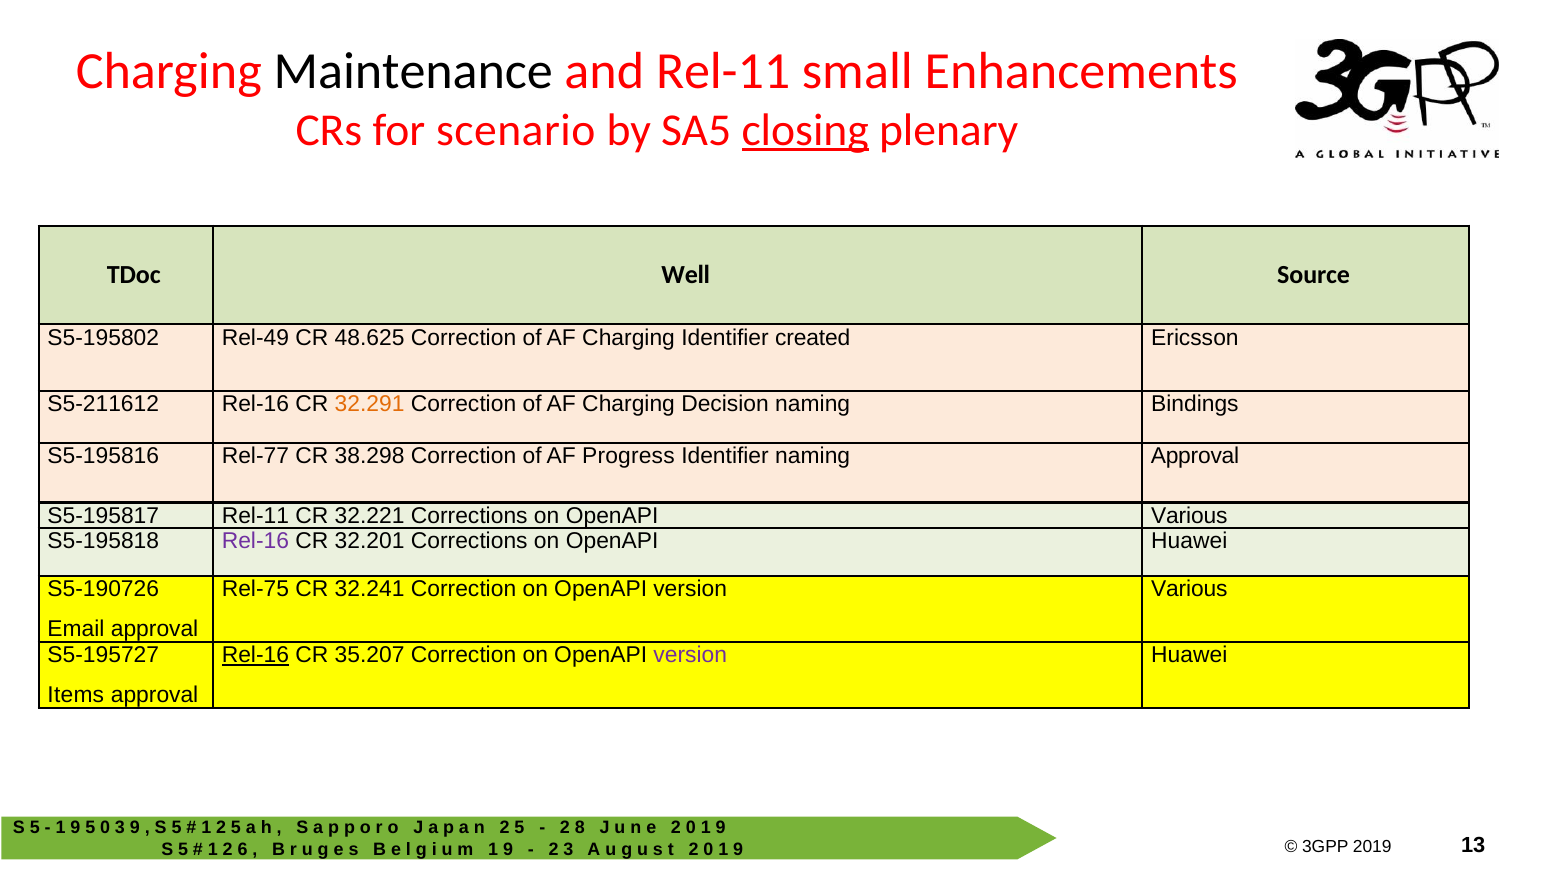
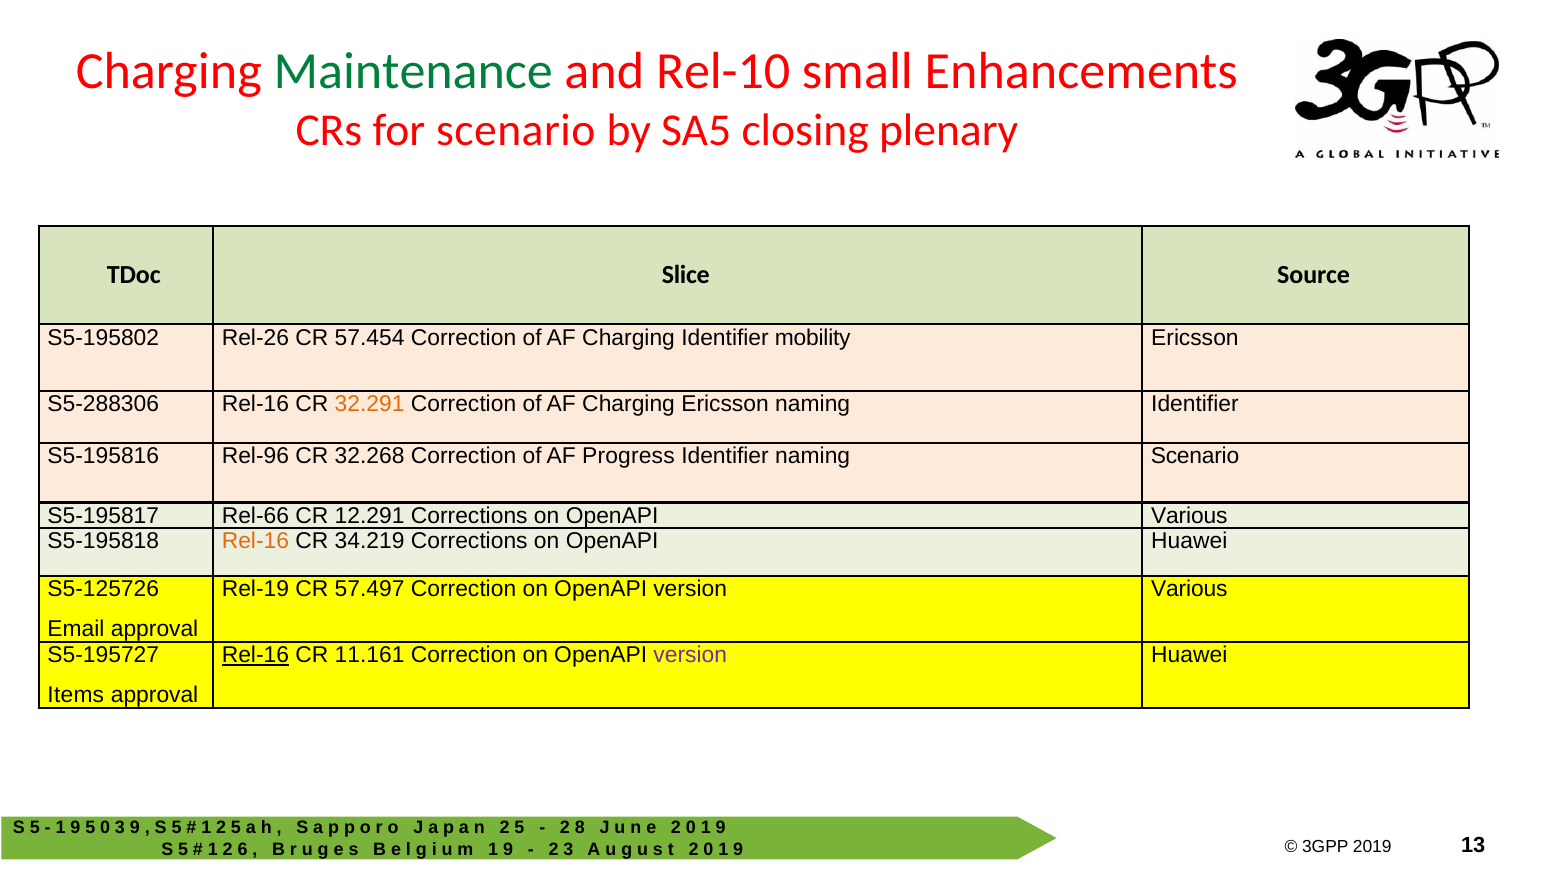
Maintenance colour: black -> green (413, 72)
and Rel-11: Rel-11 -> Rel-10 (723, 72)
closing underline: present -> none (805, 130)
Well: Well -> Slice (686, 275)
Rel-49: Rel-49 -> Rel-26 (255, 337)
48.625: 48.625 -> 57.454 (370, 337)
created: created -> mobility (813, 337)
S5-211612: S5-211612 -> S5-288306 (103, 404)
Charging Decision: Decision -> Ericsson (725, 404)
naming Bindings: Bindings -> Identifier (1195, 404)
Rel-77: Rel-77 -> Rel-96 (255, 456)
38.298: 38.298 -> 32.268 (370, 456)
Approval: Approval -> Scenario (1195, 456)
S5-195817 Rel-11: Rel-11 -> Rel-66 (255, 516)
32.221: 32.221 -> 12.291 (370, 516)
Rel-16 colour: purple -> orange (255, 541)
32.201: 32.201 -> 34.219 (370, 541)
S5-190726: S5-190726 -> S5-125726 (103, 589)
Rel-75: Rel-75 -> Rel-19 (255, 589)
32.241: 32.241 -> 57.497 (370, 589)
35.207: 35.207 -> 11.161 (370, 655)
